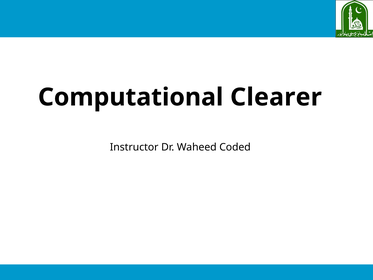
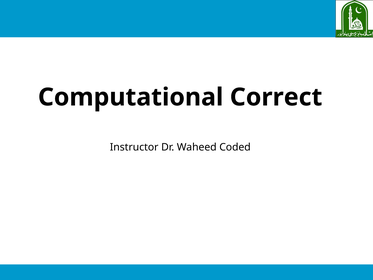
Clearer: Clearer -> Correct (276, 97)
